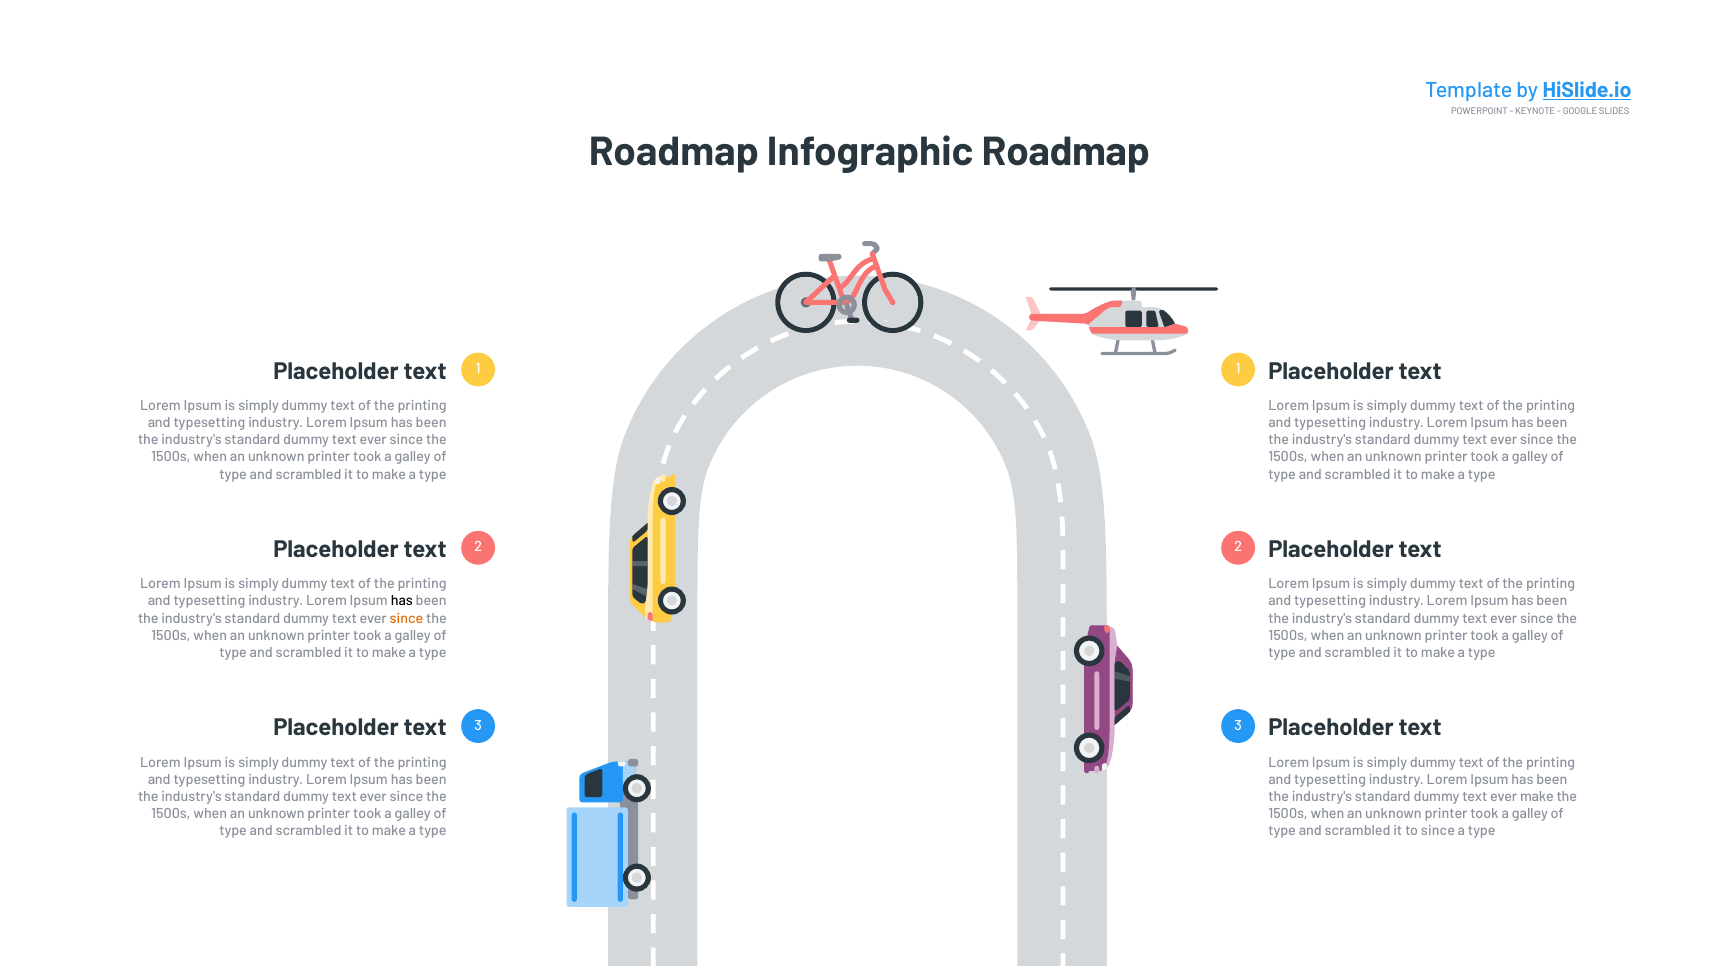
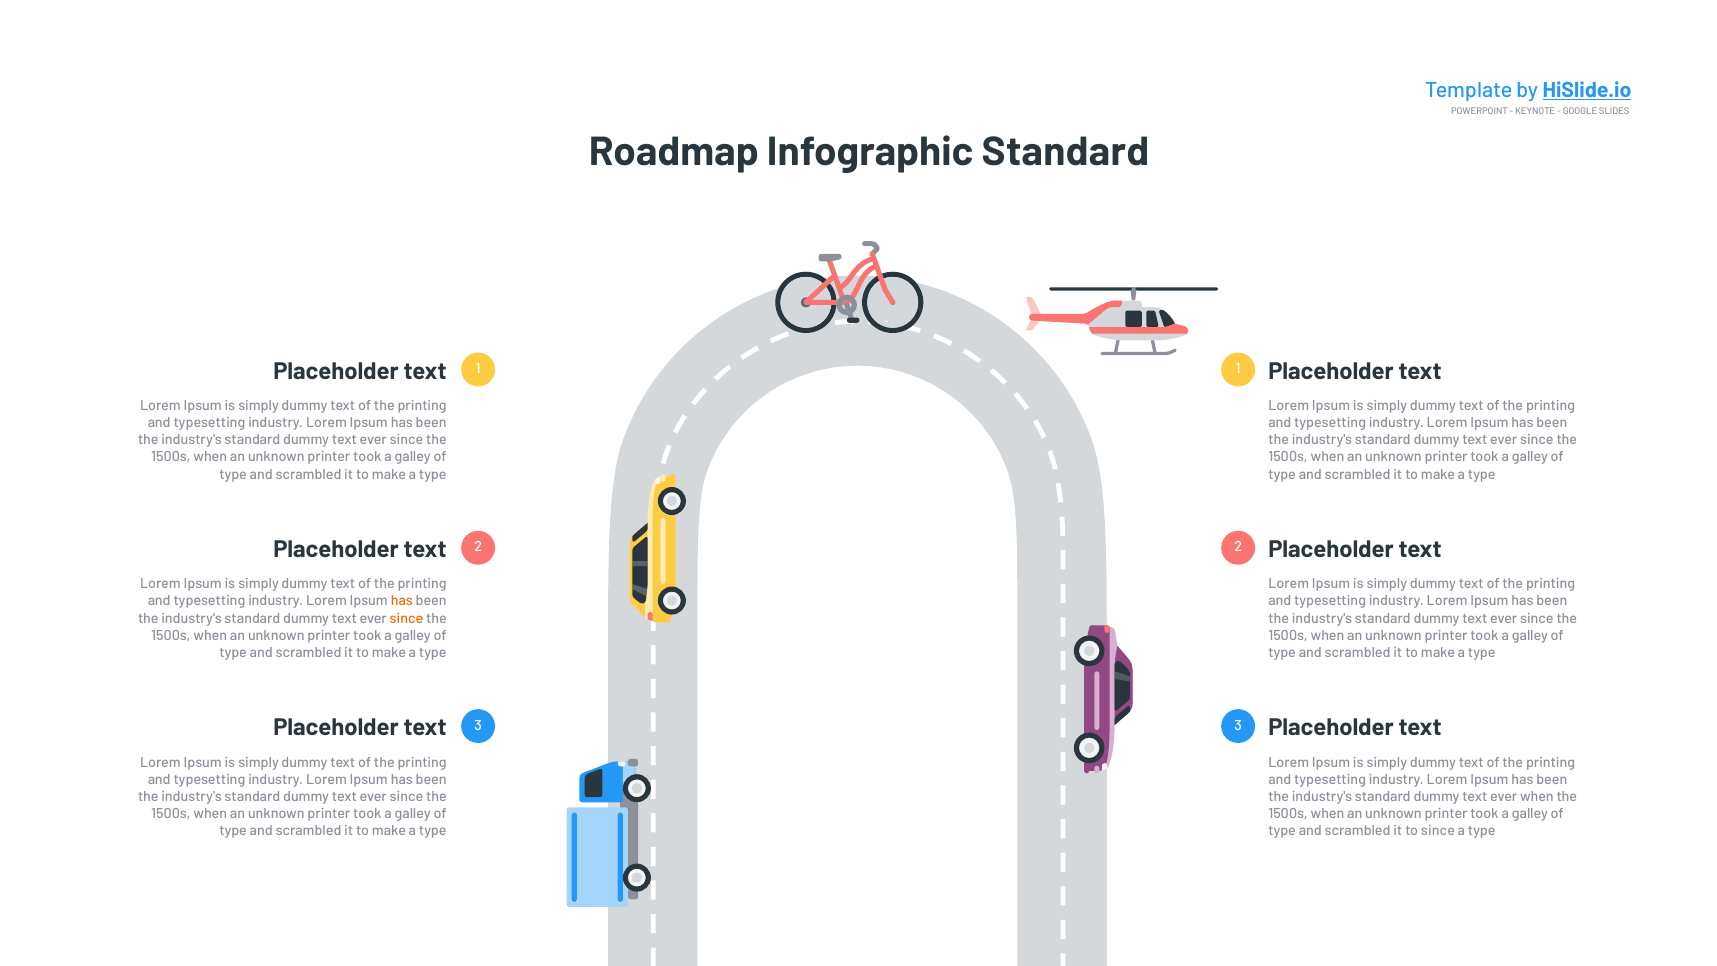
Infographic Roadmap: Roadmap -> Standard (1065, 152)
has colour: black -> orange (402, 601)
ever make: make -> when (1537, 797)
